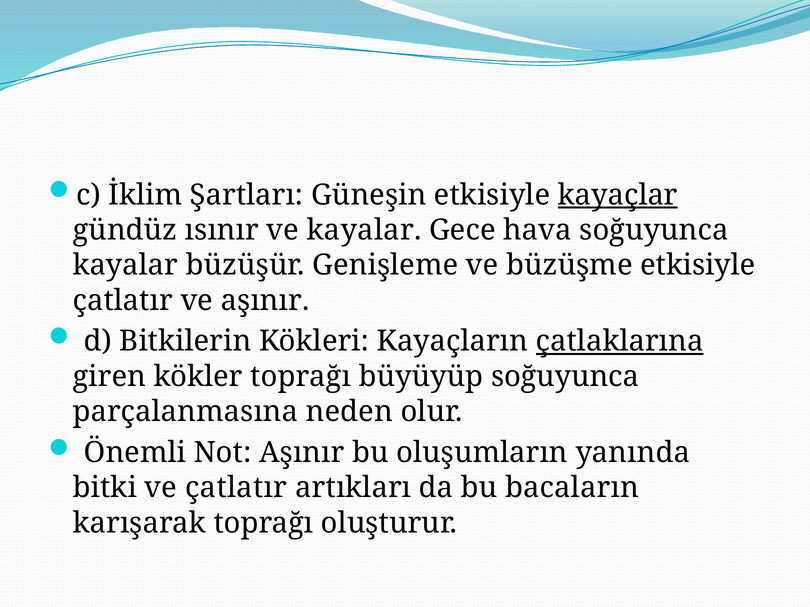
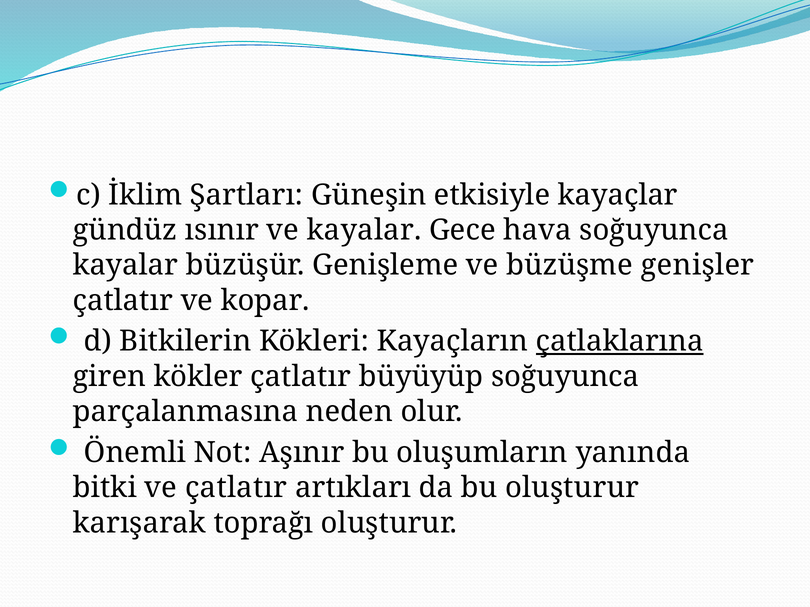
kayaçlar underline: present -> none (618, 195)
büzüşme etkisiyle: etkisiyle -> genişler (698, 265)
ve aşınır: aşınır -> kopar (265, 301)
kökler toprağı: toprağı -> çatlatır (301, 377)
bu bacaların: bacaların -> oluşturur (572, 488)
